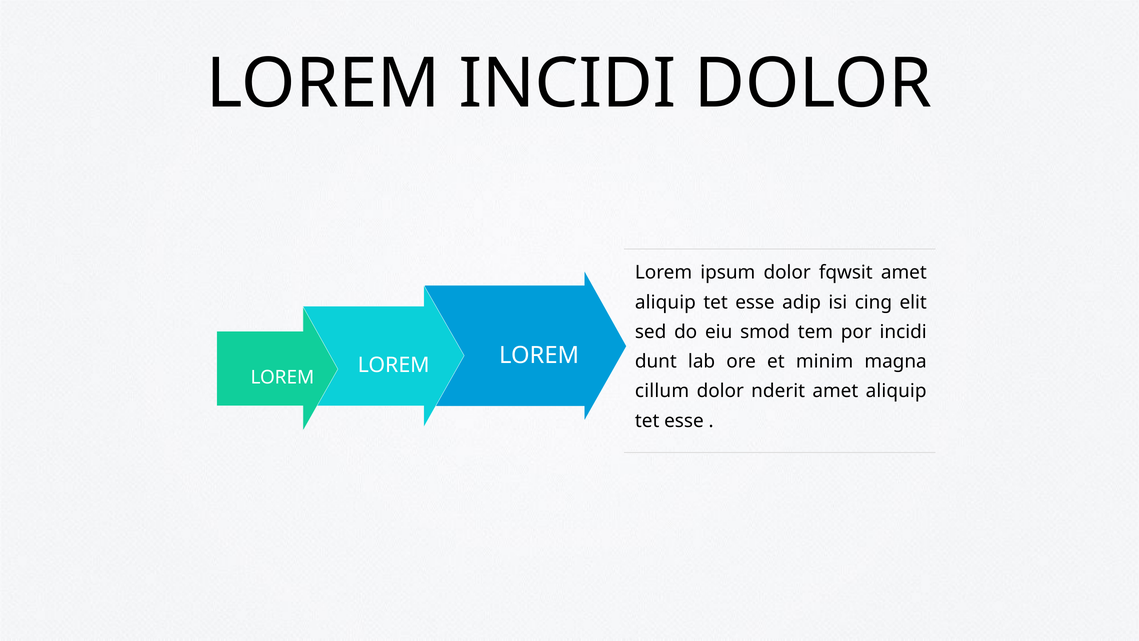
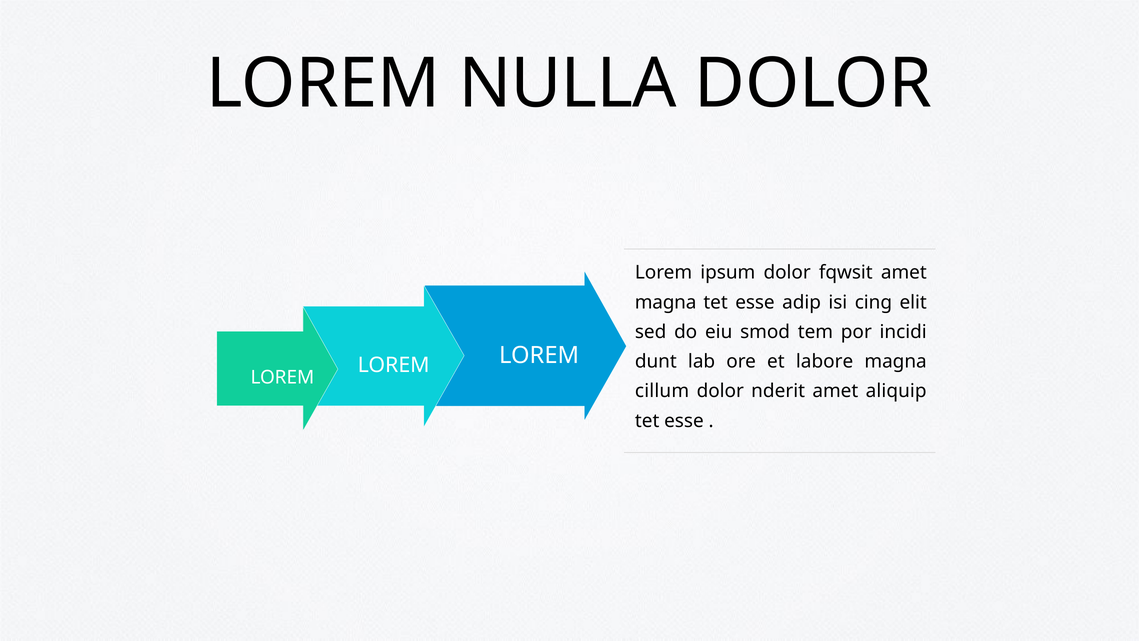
LOREM INCIDI: INCIDI -> NULLA (568, 84)
aliquip: aliquip -> magna (666, 302)
minim: minim -> labore (825, 361)
